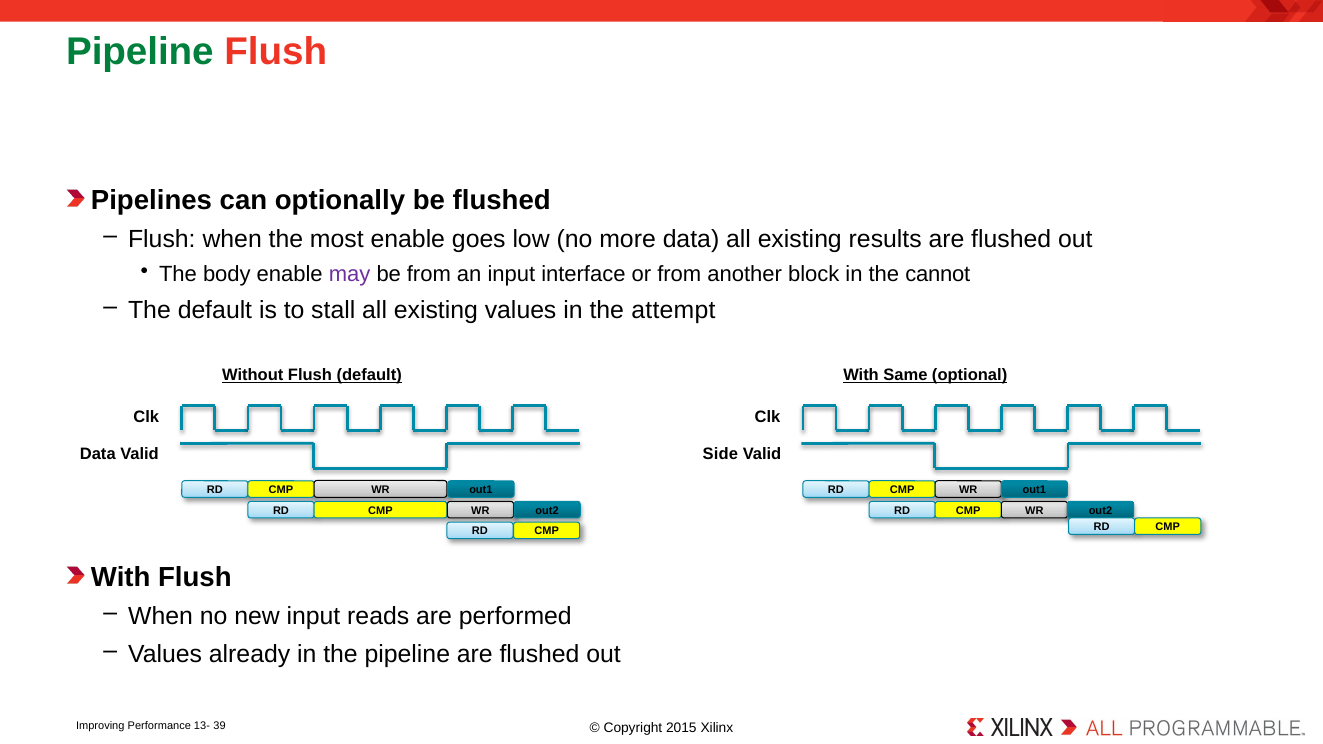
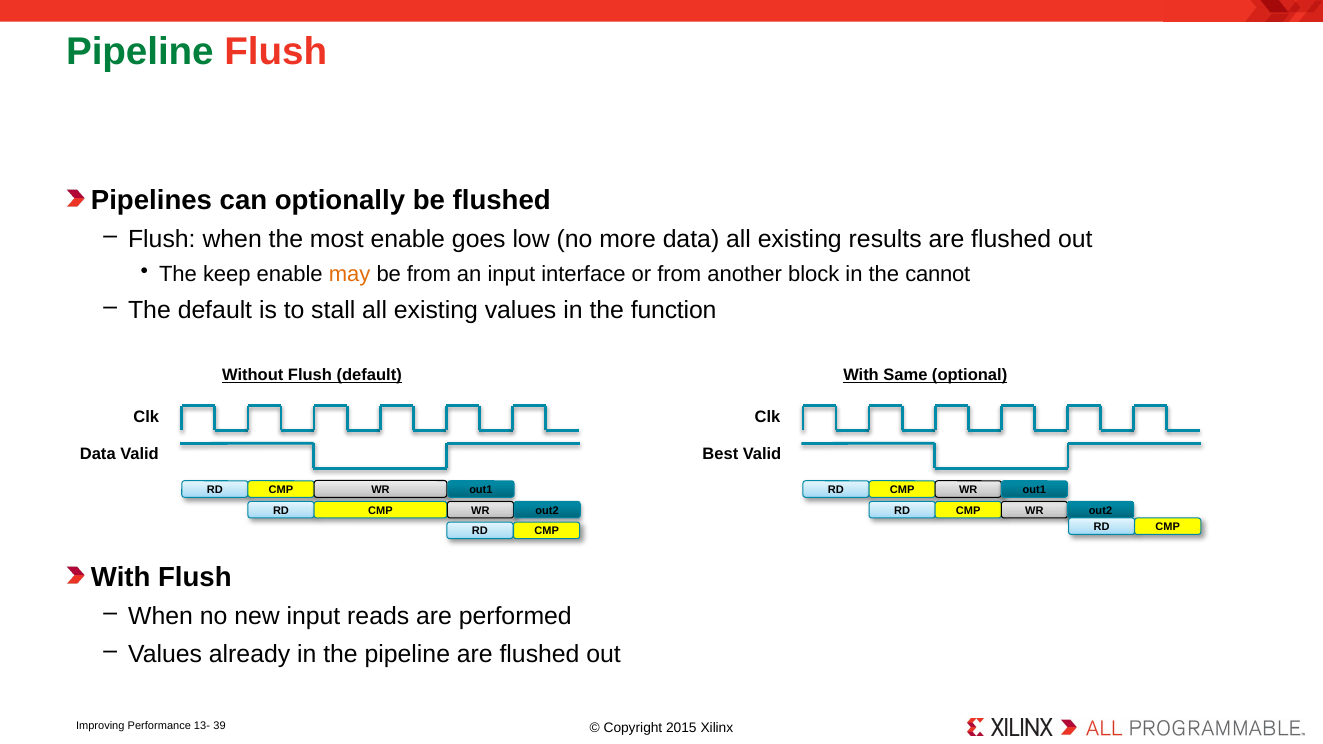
body: body -> keep (227, 275)
may colour: purple -> orange (350, 275)
attempt: attempt -> function (674, 311)
Side: Side -> Best (720, 454)
